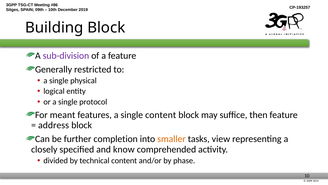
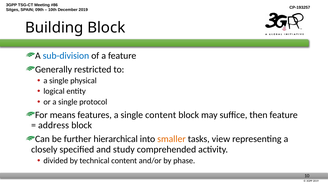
sub-division colour: purple -> blue (66, 55)
meant: meant -> means (63, 115)
completion: completion -> hierarchical (116, 139)
know: know -> study (124, 149)
